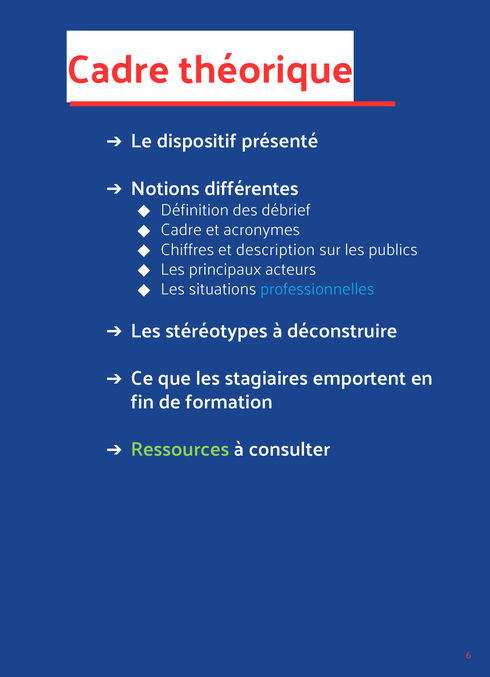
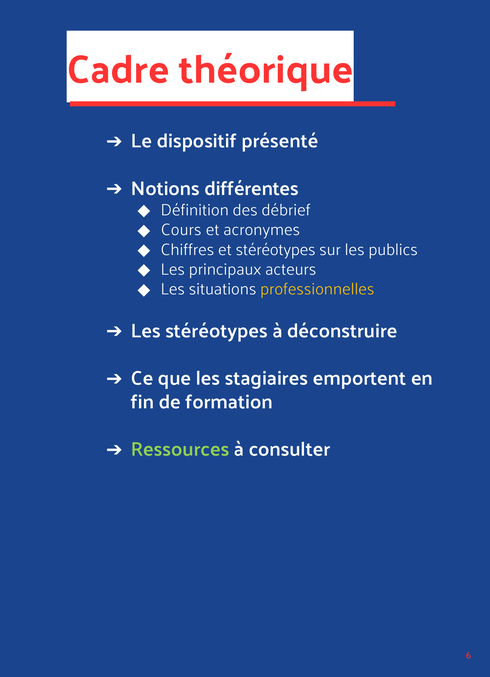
Cadre: Cadre -> Cours (181, 230)
et description: description -> stéréotypes (276, 249)
professionnelles colour: light blue -> yellow (317, 289)
